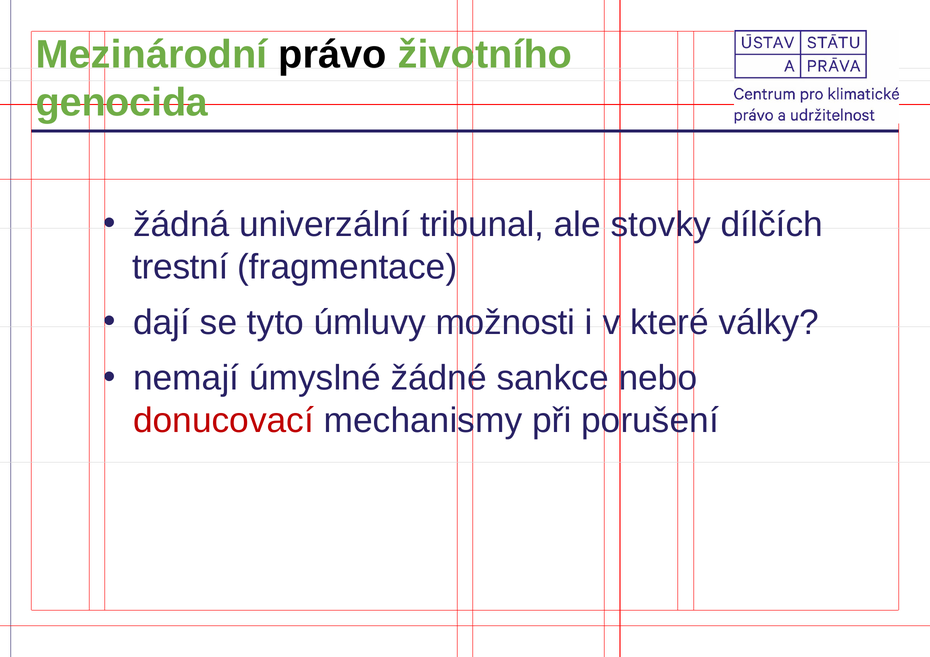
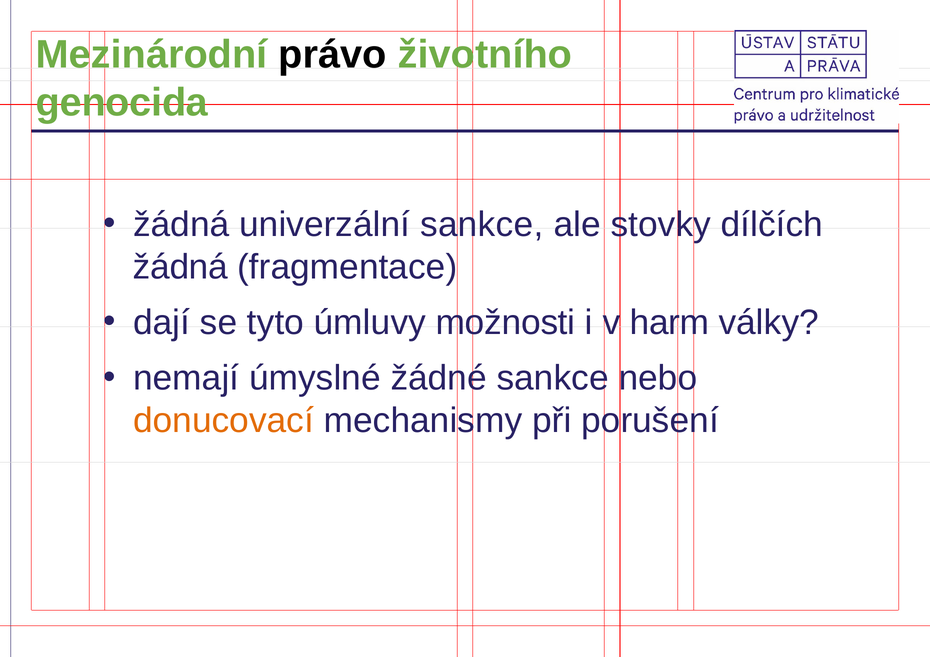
univerzální tribunal: tribunal -> sankce (482, 225)
trestní: trestní -> žádná (180, 267)
které: které -> harm (670, 323)
donucovací colour: red -> orange (224, 421)
